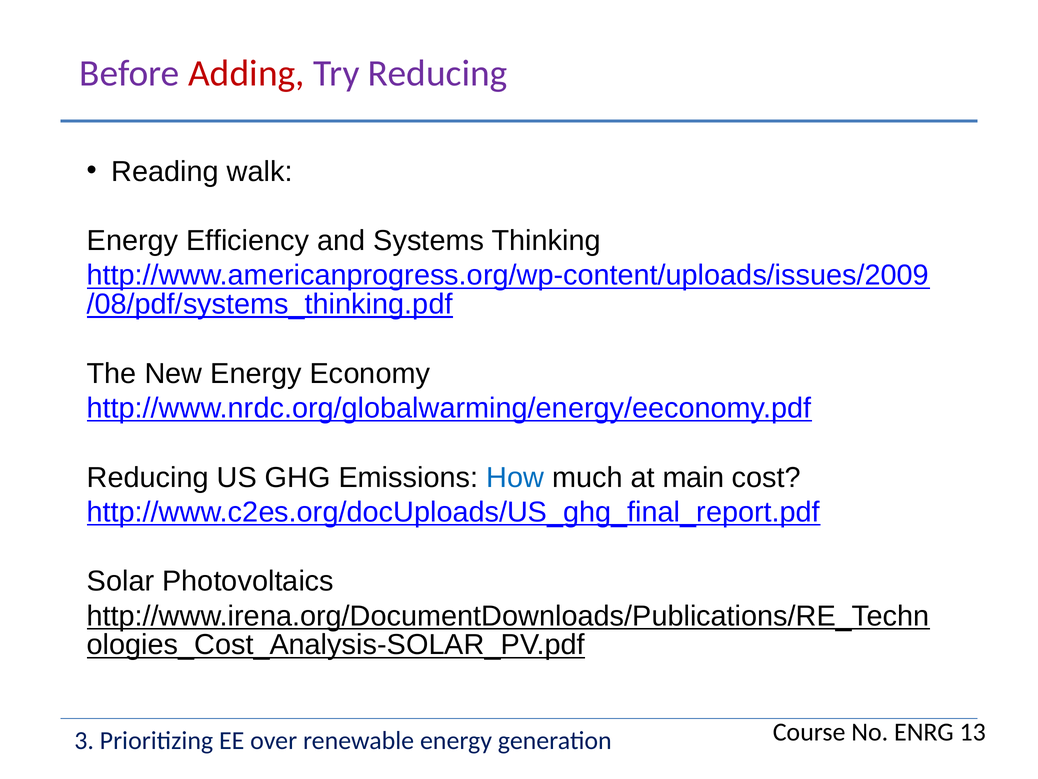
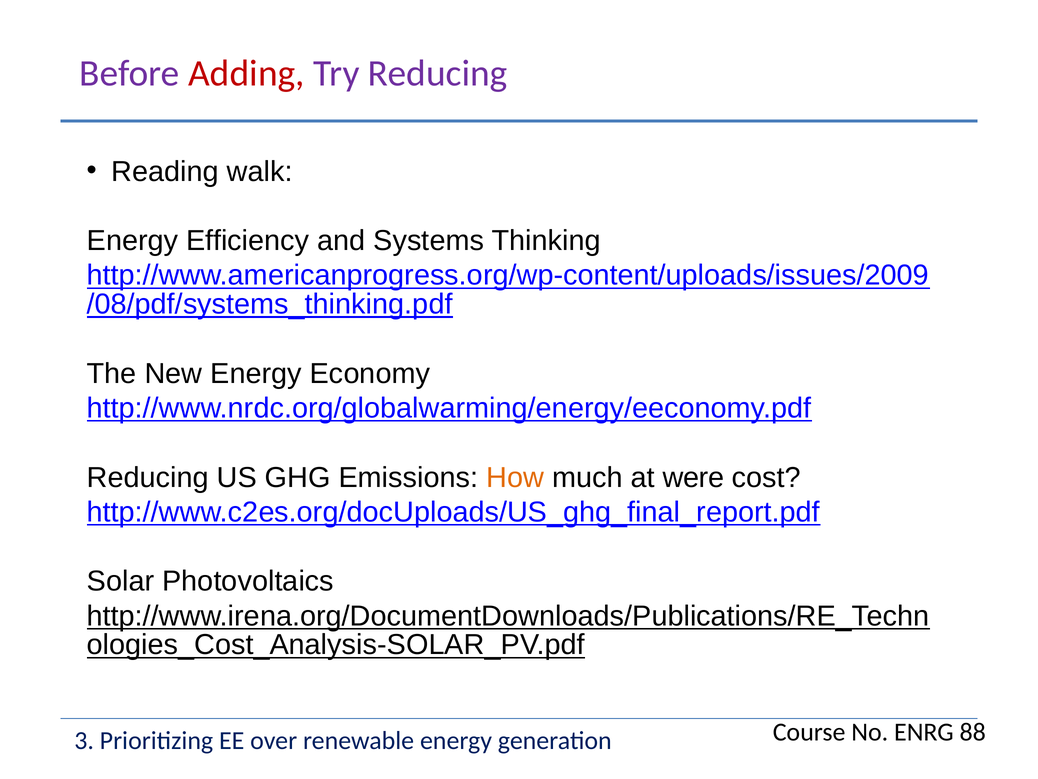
How colour: blue -> orange (515, 477)
main: main -> were (693, 477)
13: 13 -> 88 (973, 732)
